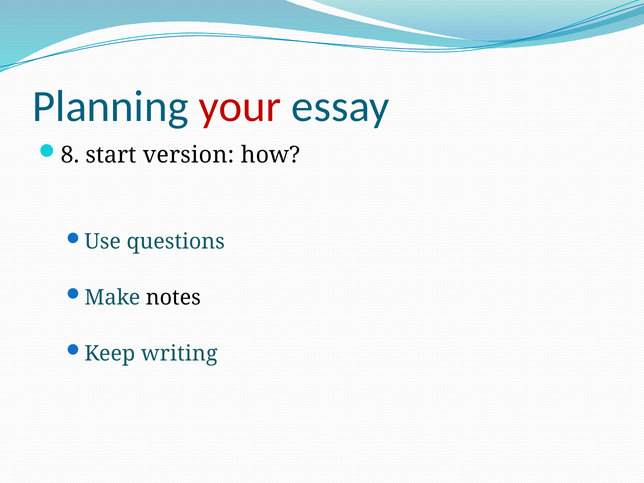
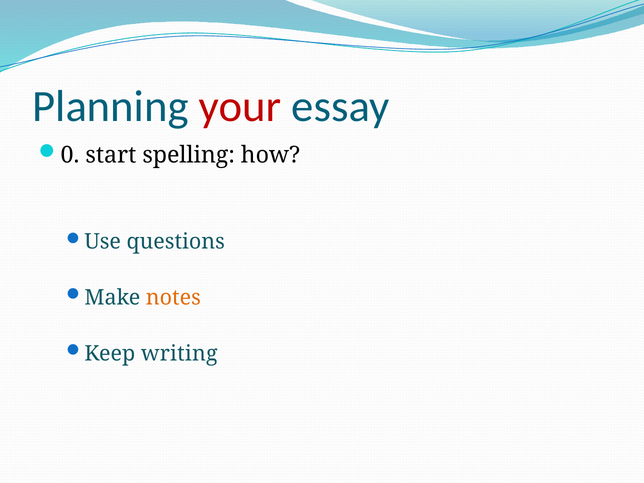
8: 8 -> 0 (70, 155)
version: version -> spelling (189, 155)
notes colour: black -> orange (173, 298)
